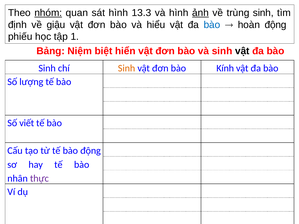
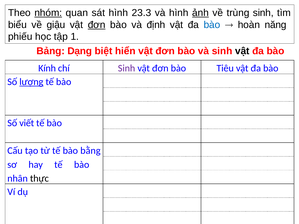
13.3: 13.3 -> 23.3 (141, 13)
định: định -> biểu (17, 25)
đơn underline: none -> present (97, 25)
hiểu: hiểu -> định (156, 25)
hoàn động: động -> năng (276, 25)
Niệm: Niệm -> Dạng (80, 51)
Sinh: Sinh -> Kính (47, 68)
Sinh colour: orange -> purple (127, 68)
Kính: Kính -> Tiêu (225, 68)
lượng underline: none -> present (31, 82)
bào động: động -> bằng (90, 151)
thực colour: purple -> black (39, 179)
